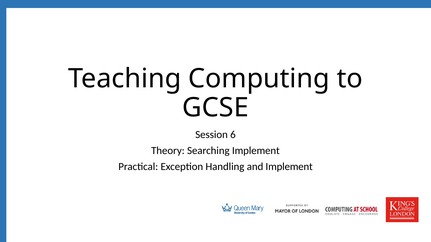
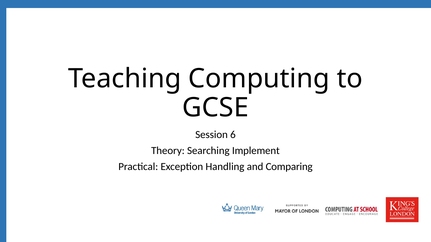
and Implement: Implement -> Comparing (289, 167)
